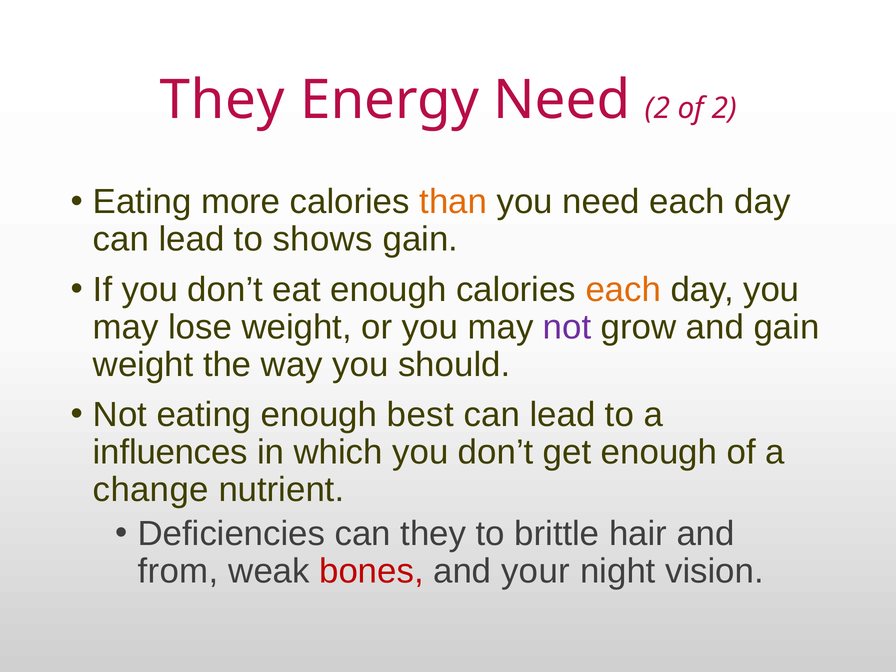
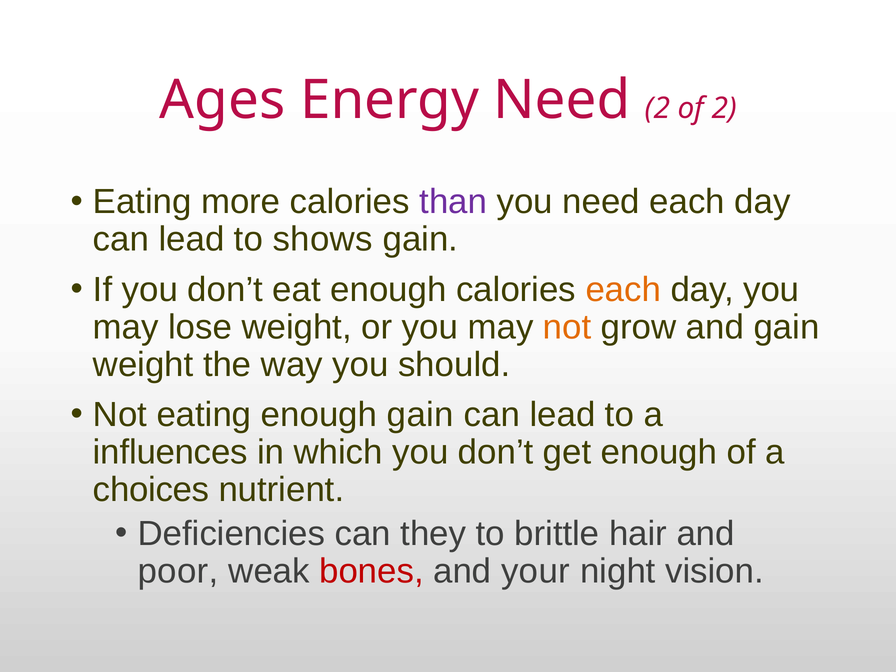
They: They -> Ages (222, 100)
than colour: orange -> purple (453, 202)
not colour: purple -> orange (567, 327)
enough best: best -> gain (420, 415)
change: change -> choices (151, 490)
from: from -> poor (178, 571)
